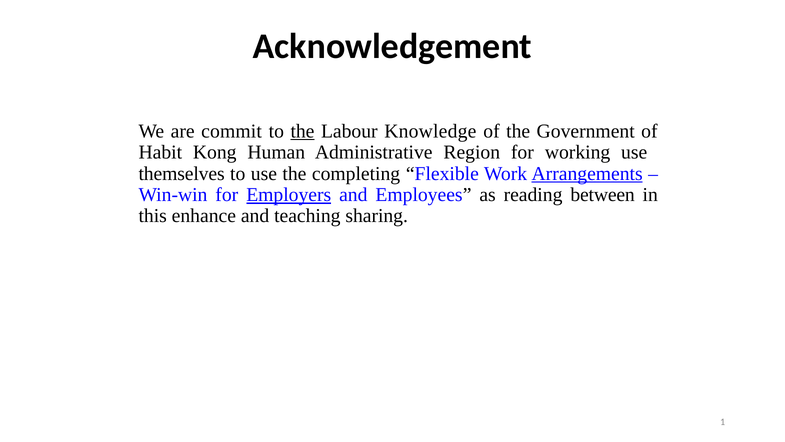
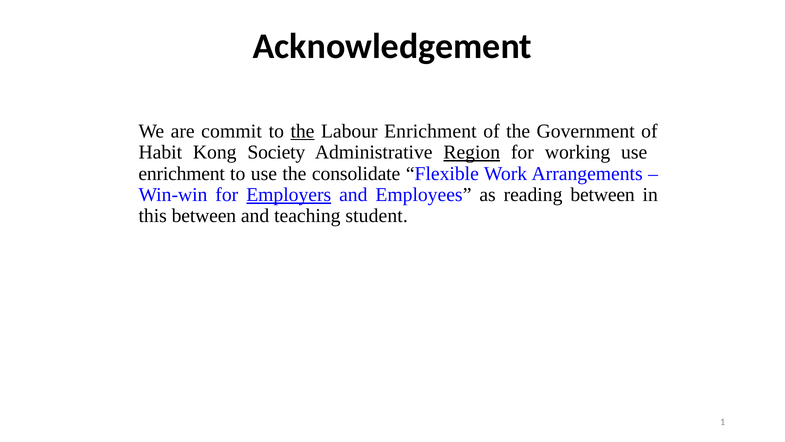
Labour Knowledge: Knowledge -> Enrichment (430, 131)
Human: Human -> Society (276, 152)
Region underline: none -> present (472, 152)
themselves: themselves -> enrichment (182, 173)
completing: completing -> consolidate (356, 173)
Arrangements underline: present -> none (587, 173)
this enhance: enhance -> between (204, 216)
sharing: sharing -> student (377, 216)
